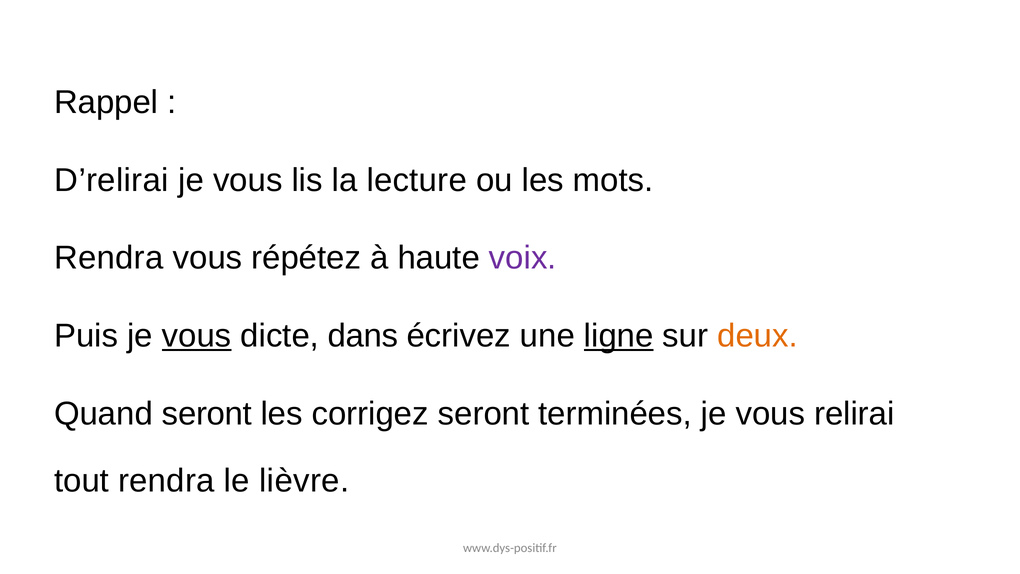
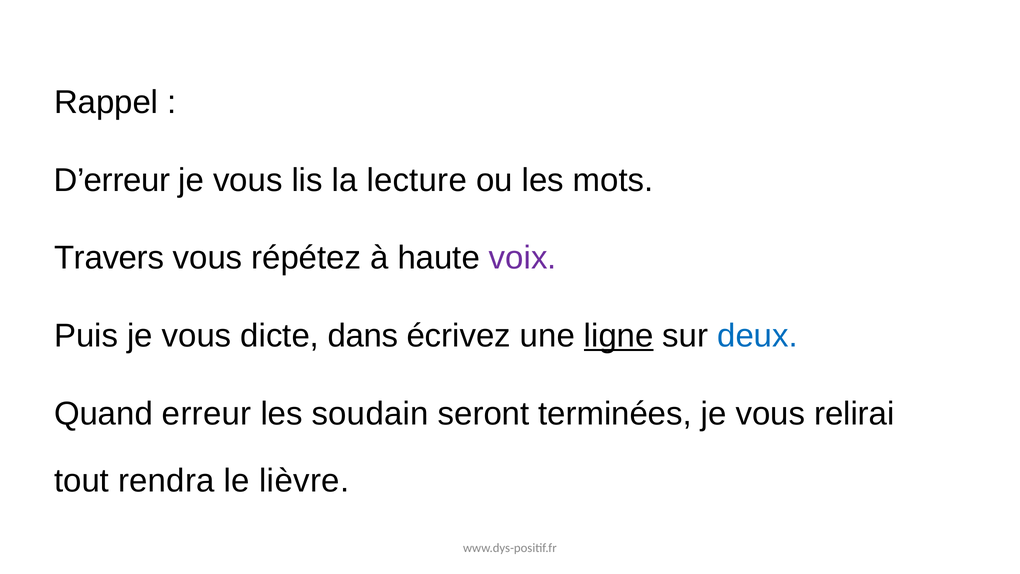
D’relirai: D’relirai -> D’erreur (112, 180)
Rendra: Rendra -> Travers (109, 258)
vous underline: present -> none (197, 336)
deux colour: orange -> blue (758, 336)
Quand seront: seront -> erreur (207, 414)
corrigez: corrigez -> soudain (370, 414)
